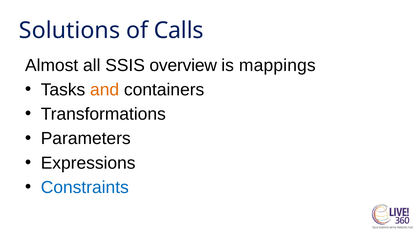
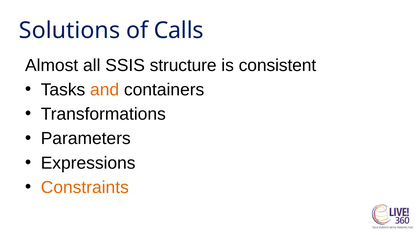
overview: overview -> structure (183, 65)
mappings: mappings -> consistent (277, 65)
Constraints colour: blue -> orange (85, 187)
